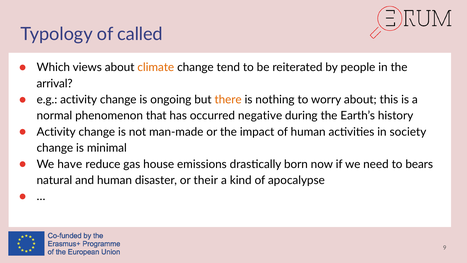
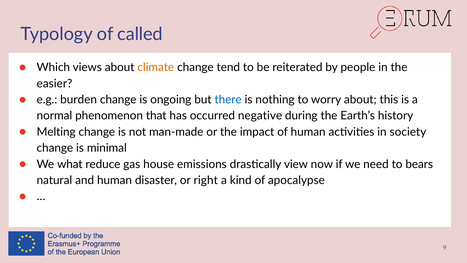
arrival: arrival -> easier (54, 83)
e.g activity: activity -> burden (79, 100)
there colour: orange -> blue (228, 100)
Activity: Activity -> Melting (56, 132)
have: have -> what (70, 164)
born: born -> view (296, 164)
their: their -> right (206, 180)
